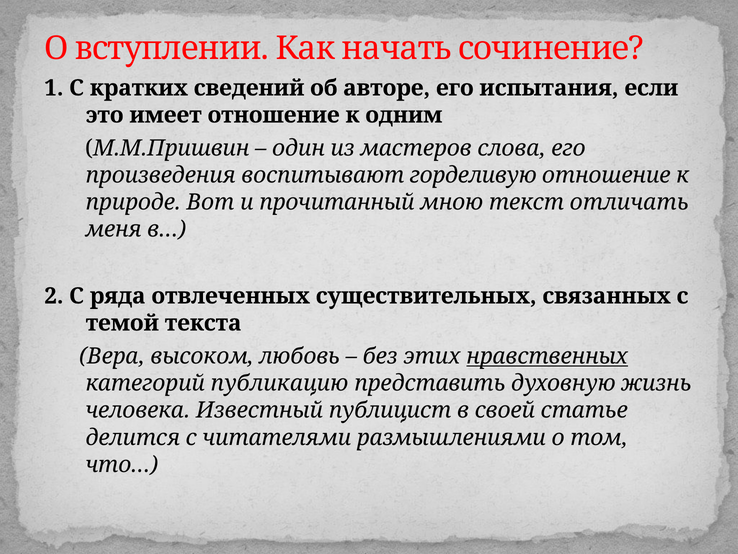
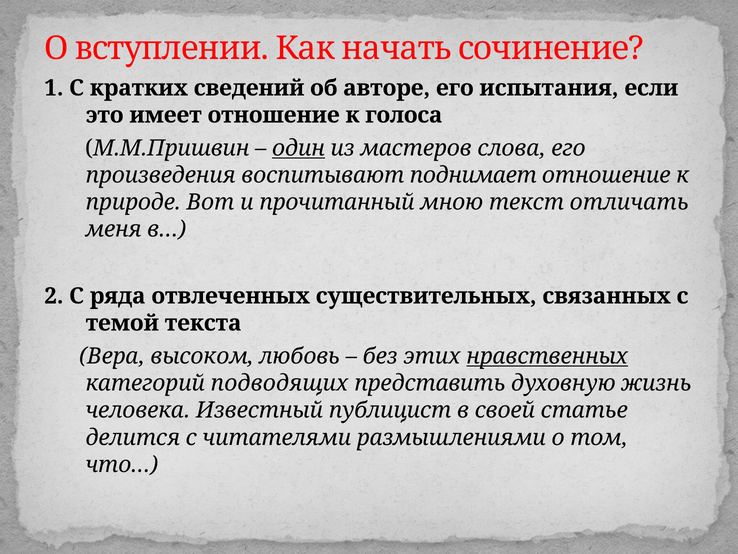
одним: одним -> голоса (404, 115)
один underline: none -> present (299, 148)
горделивую: горделивую -> поднимает (473, 175)
публикацию: публикацию -> подводящих (280, 383)
